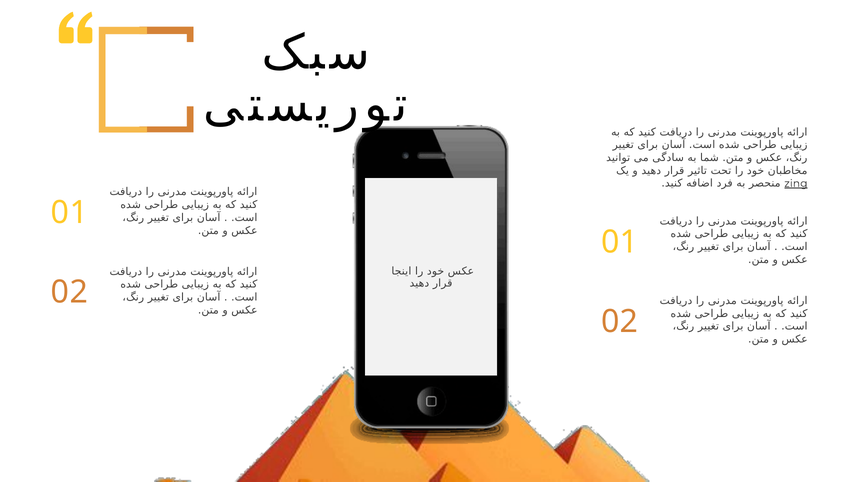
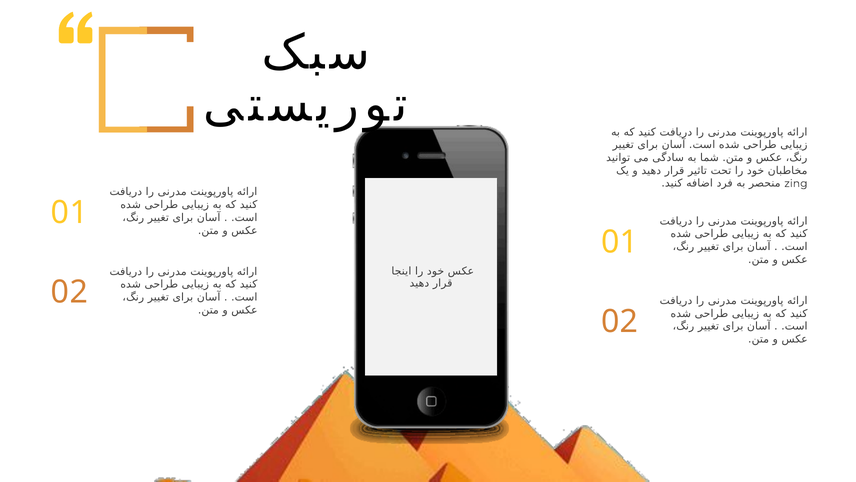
zing underline: present -> none (796, 183)
